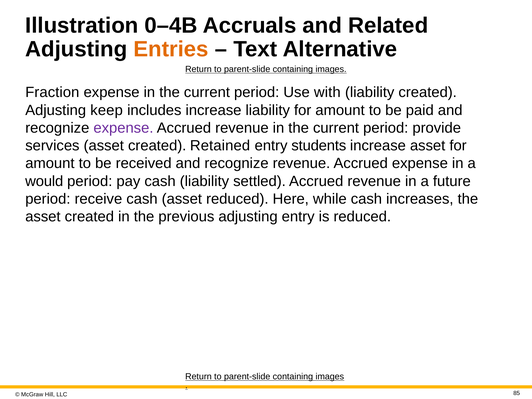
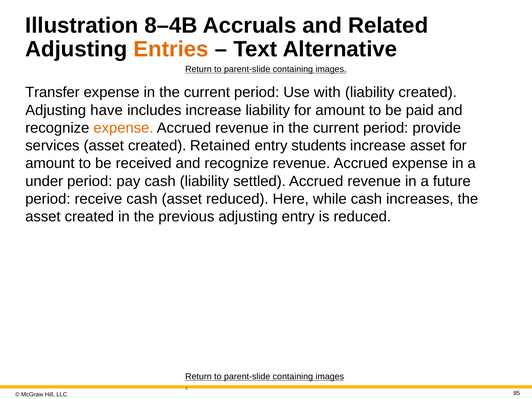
0–4B: 0–4B -> 8–4B (171, 25)
Fraction: Fraction -> Transfer (52, 92)
keep: keep -> have (107, 110)
expense colour: purple -> orange (123, 128)
would: would -> under (44, 181)
